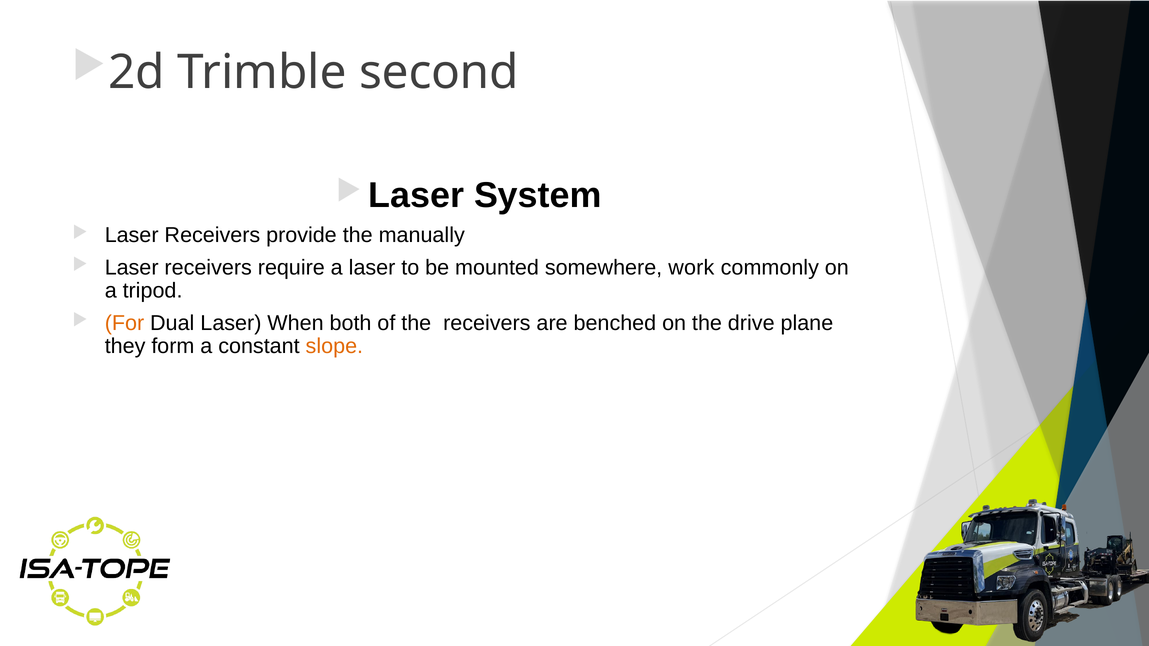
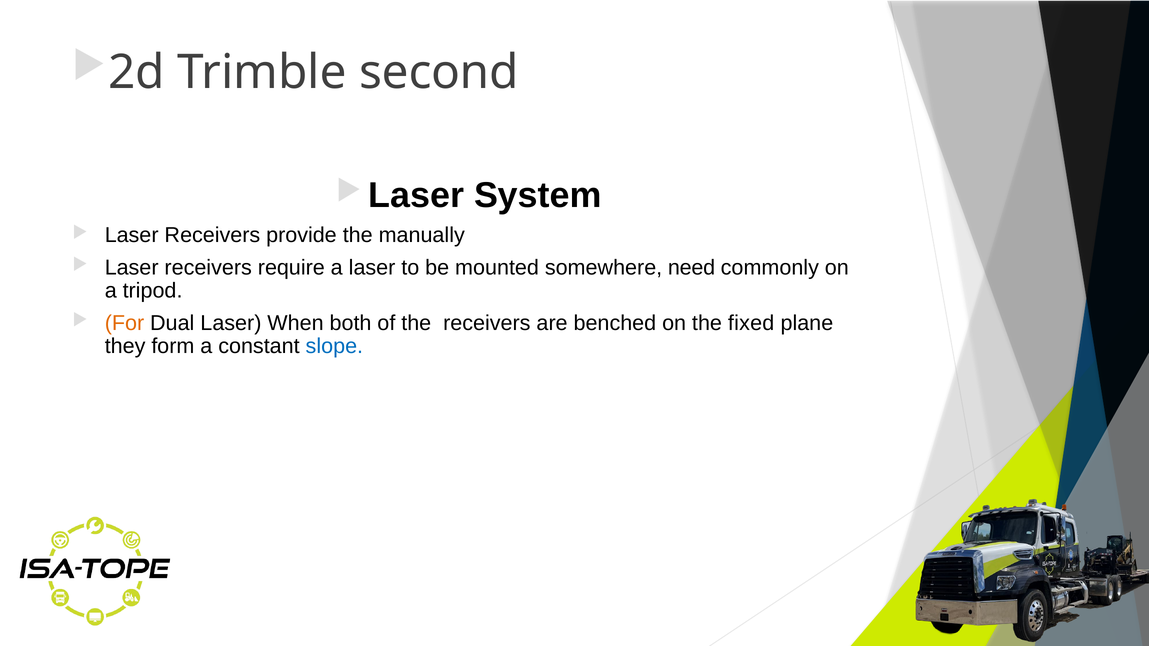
work: work -> need (692, 268)
drive: drive -> fixed (751, 323)
slope colour: orange -> blue (334, 347)
